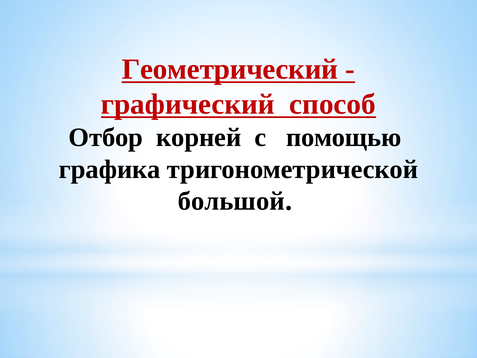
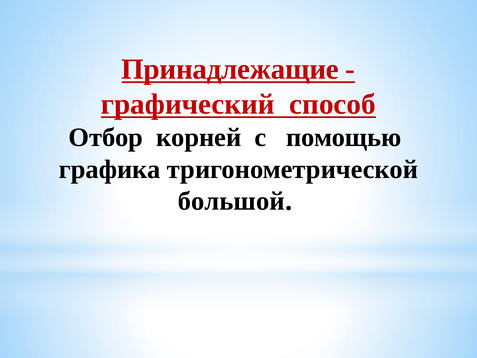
Геометрический: Геометрический -> Принадлежащие (230, 69)
